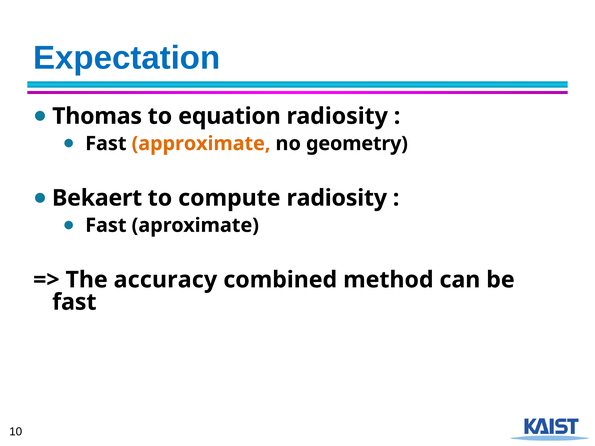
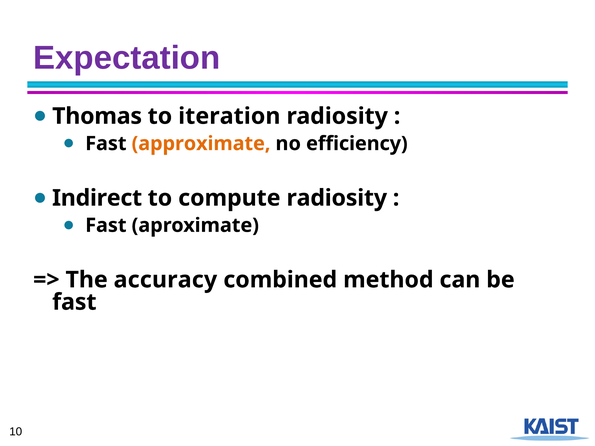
Expectation colour: blue -> purple (127, 58)
equation: equation -> iteration (229, 116)
geometry: geometry -> efficiency (357, 144)
Bekaert: Bekaert -> Indirect (97, 198)
